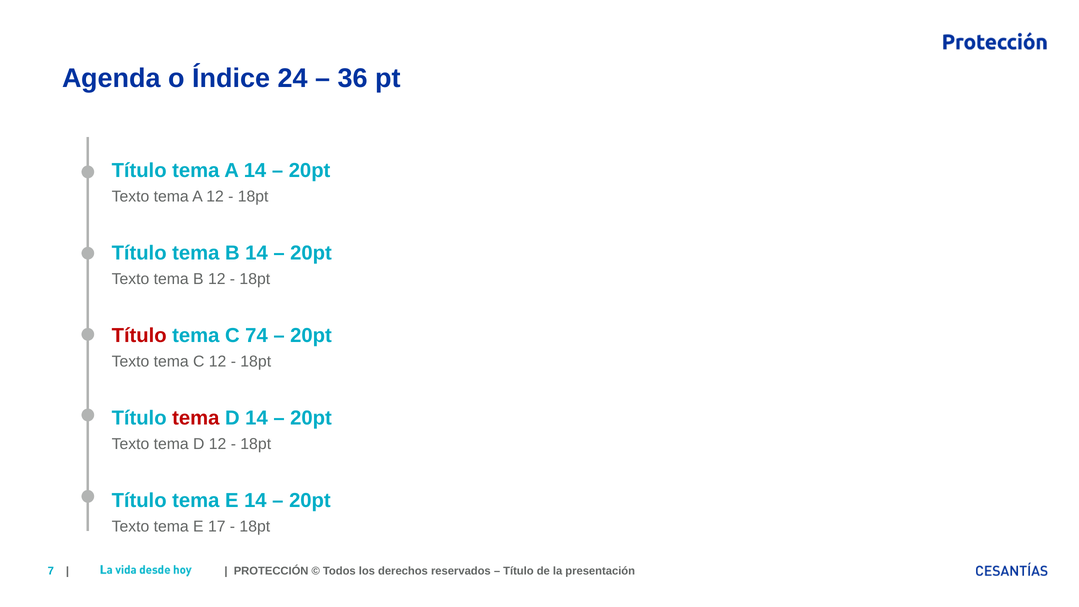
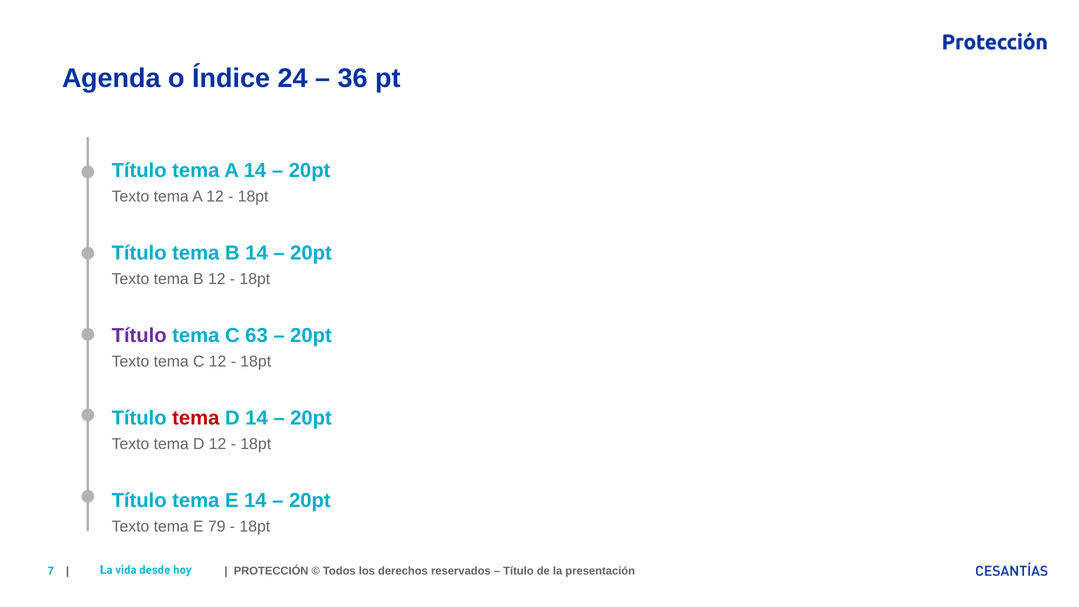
Título colour: red -> purple (139, 336)
74: 74 -> 63 (257, 336)
17: 17 -> 79 (217, 527)
